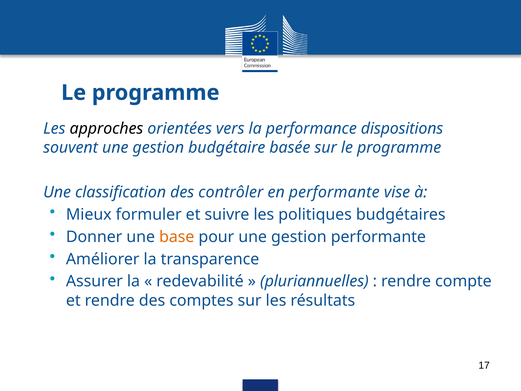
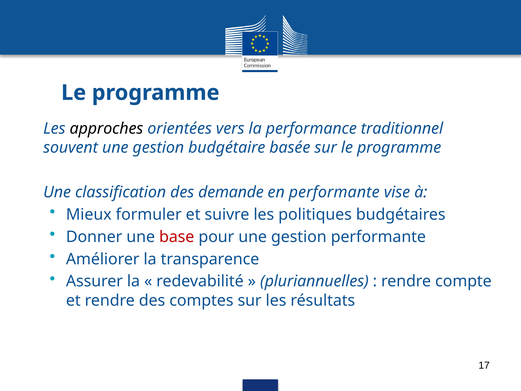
dispositions: dispositions -> traditionnel (402, 128)
contrôler: contrôler -> demande (231, 192)
base colour: orange -> red (177, 237)
